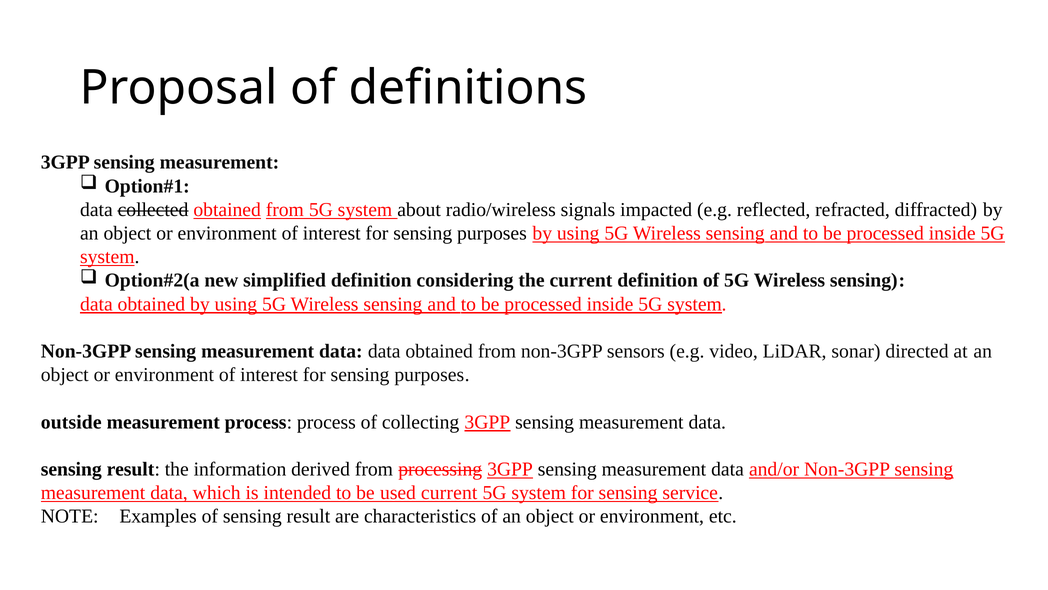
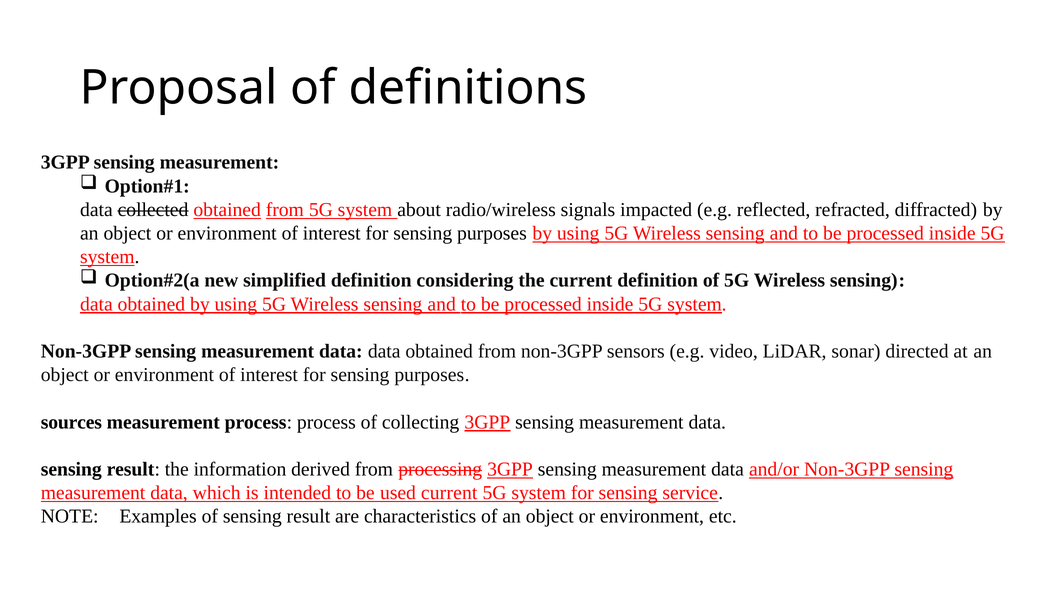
outside: outside -> sources (71, 422)
